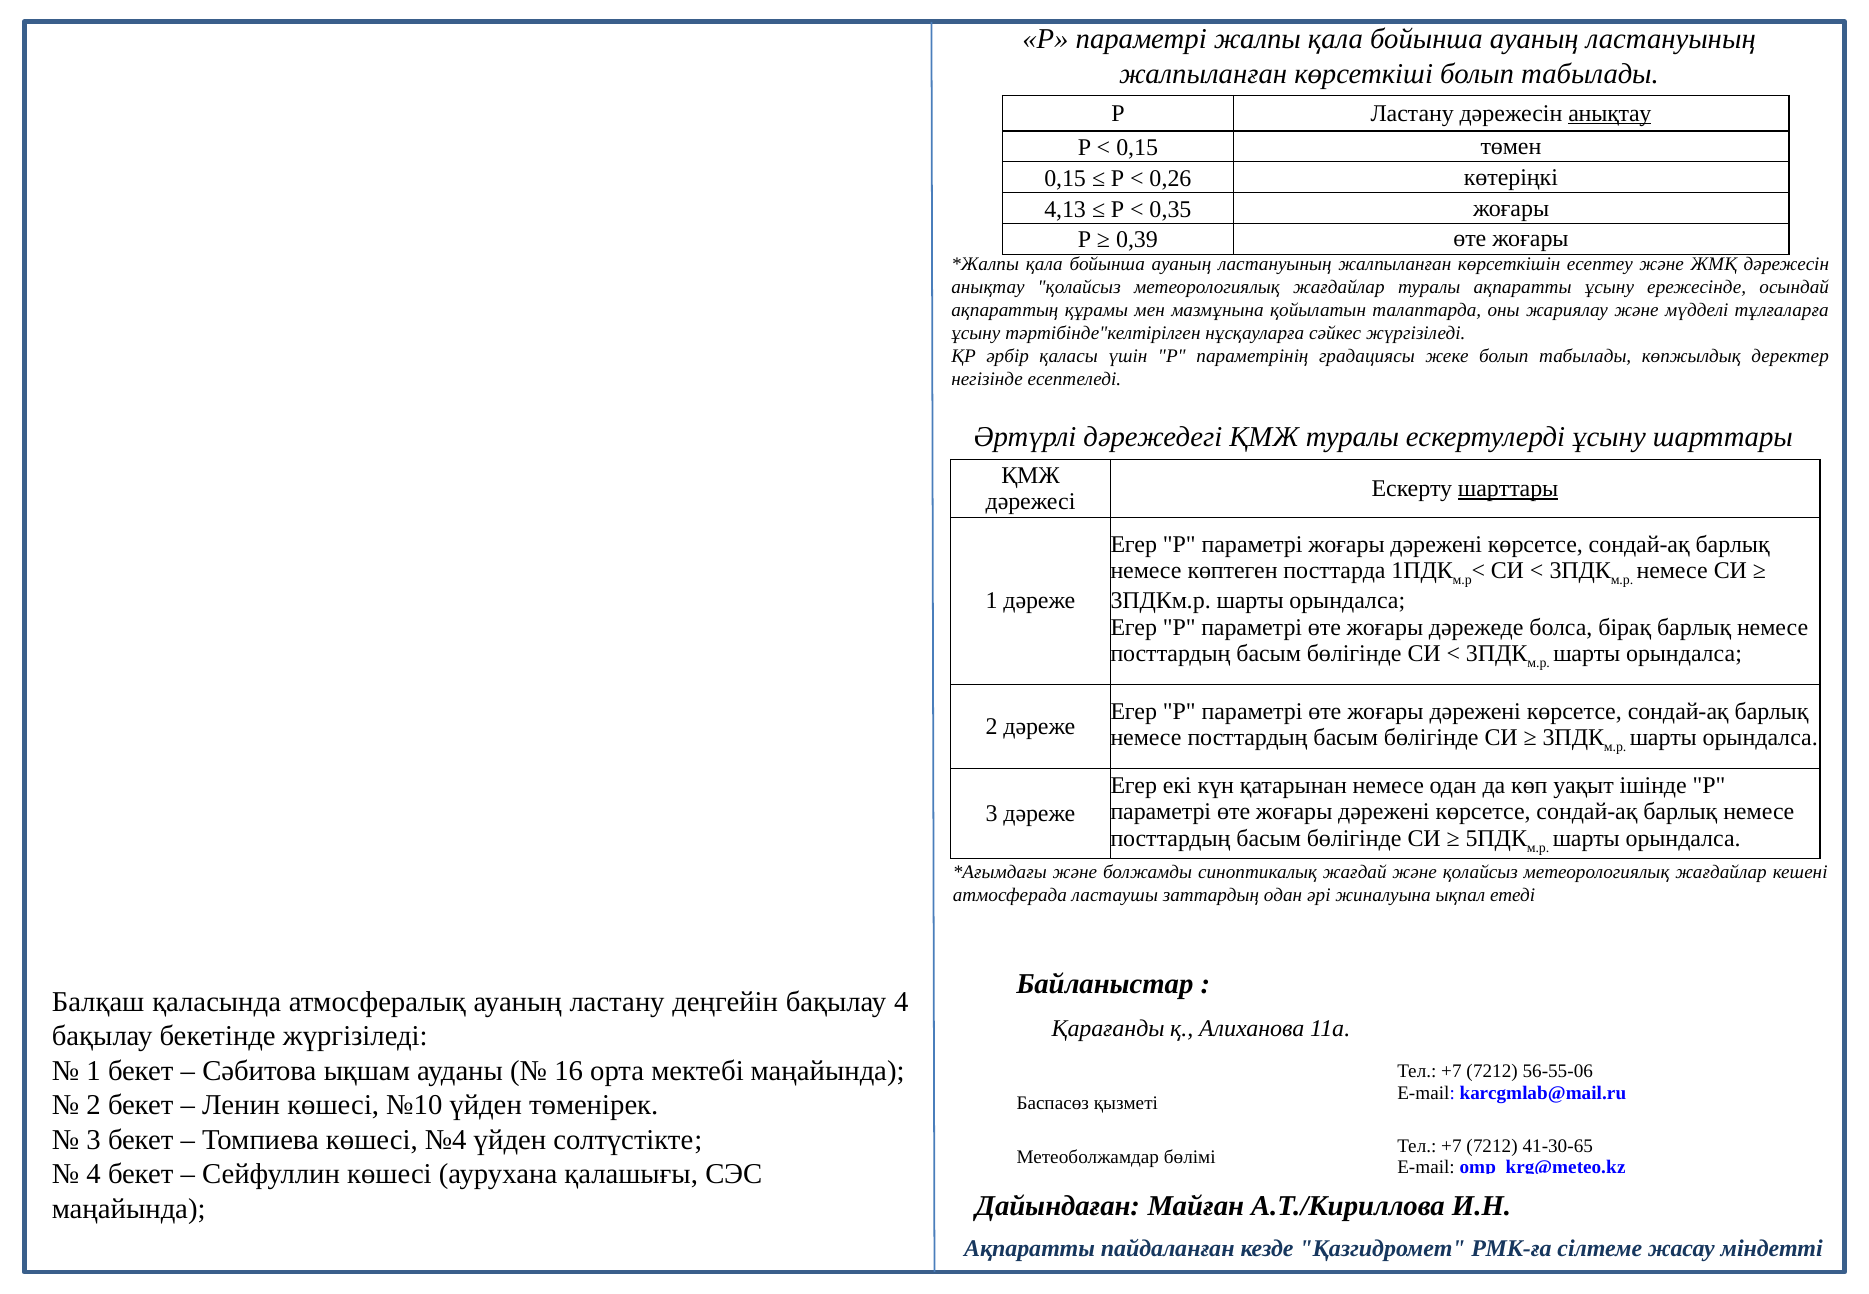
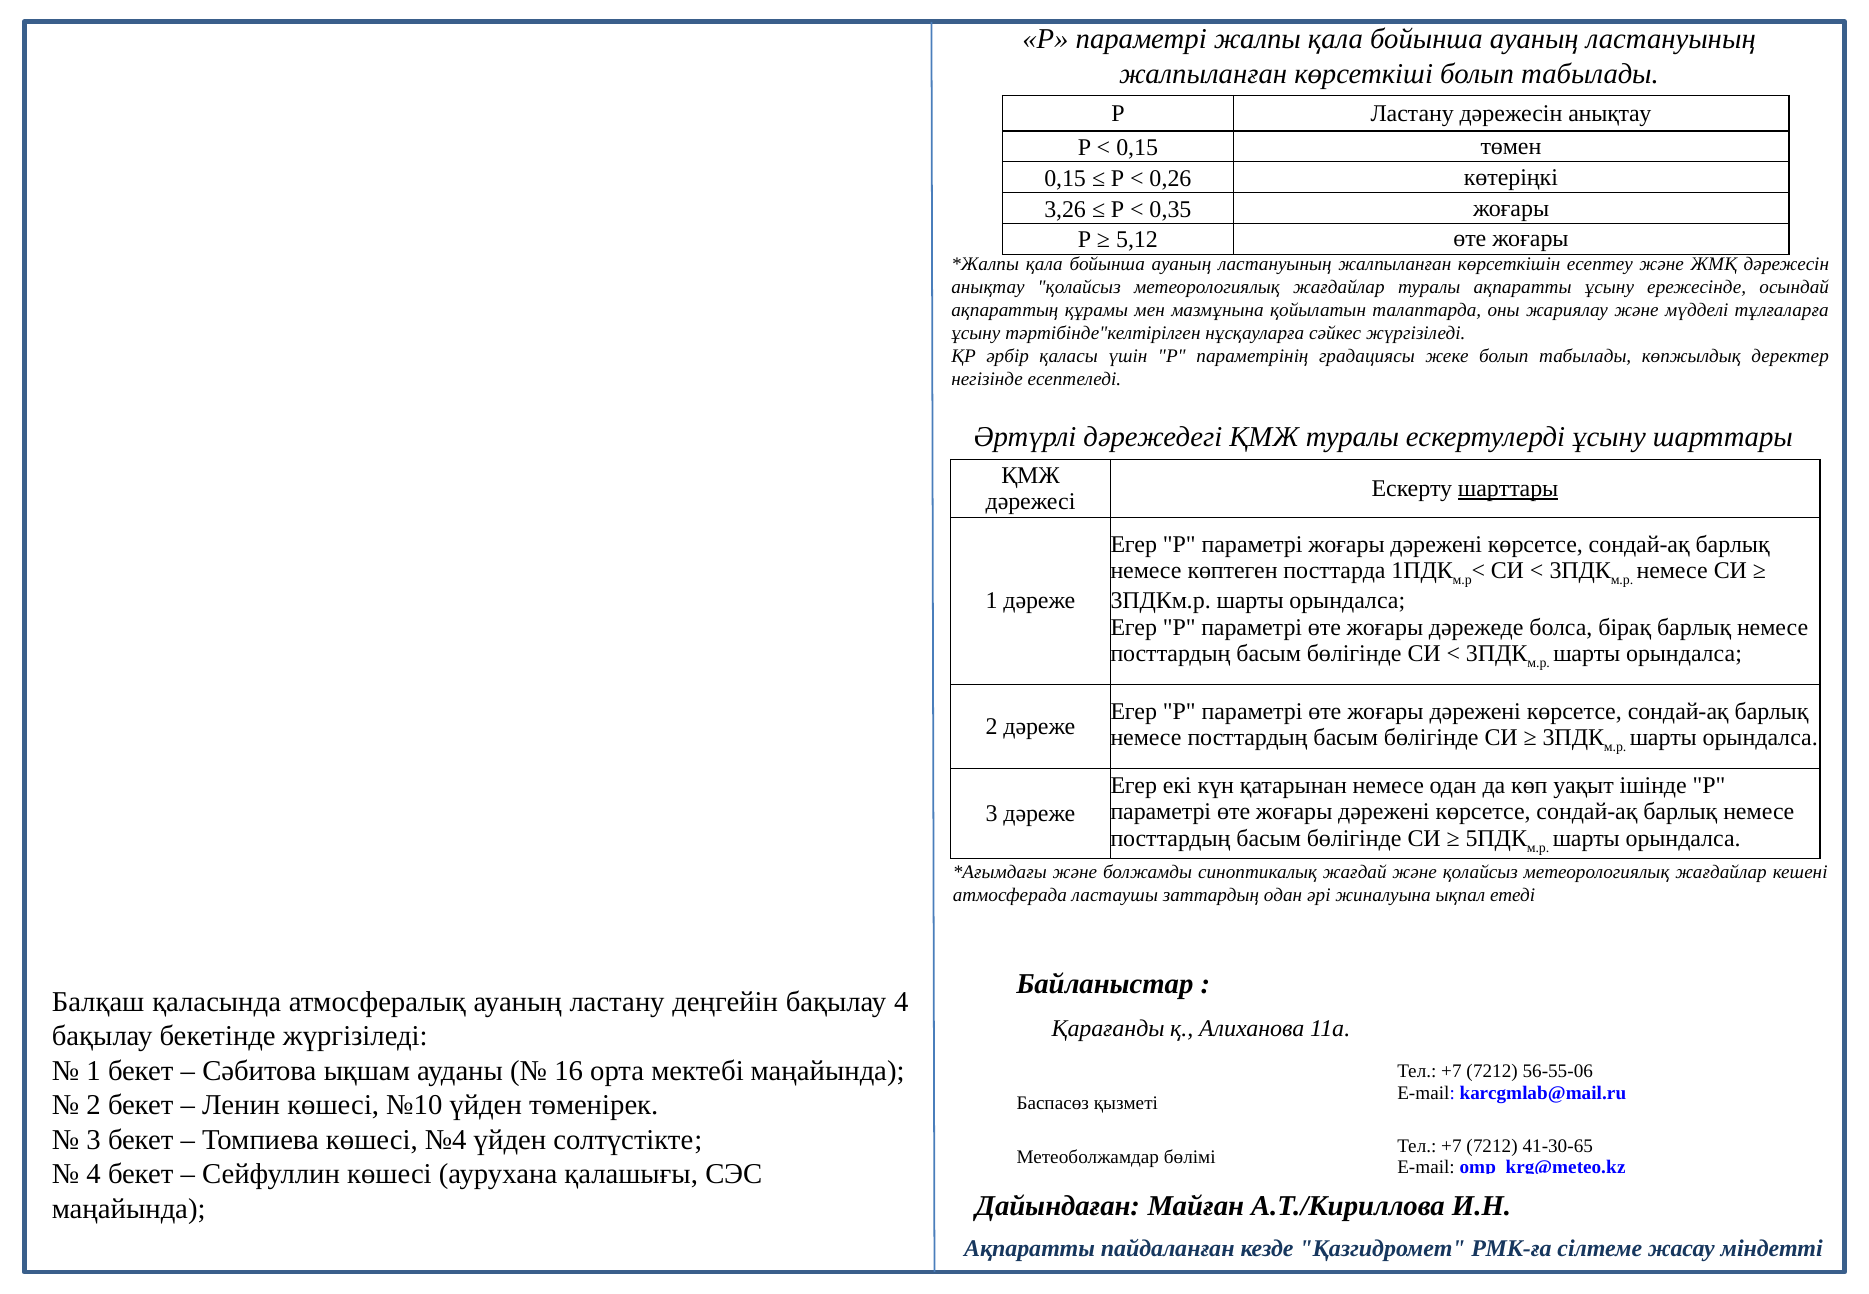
анықтау underline: present -> none (1610, 113)
4,13: 4,13 -> 3,26 (1065, 209)
0,39: 0,39 -> 5,12 (1137, 240)
